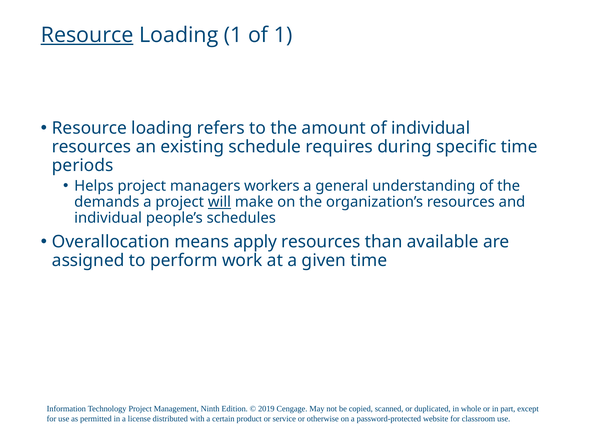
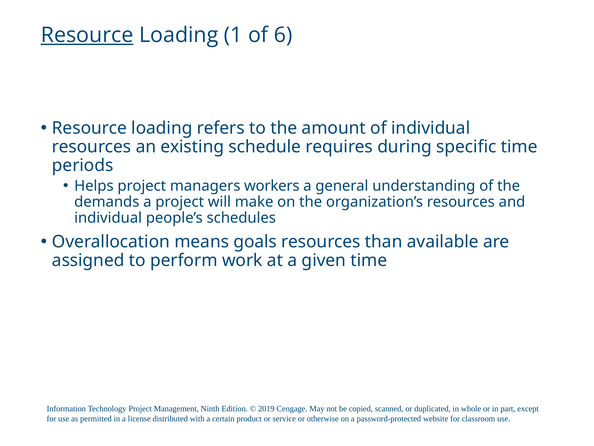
of 1: 1 -> 6 (283, 35)
will underline: present -> none (219, 202)
apply: apply -> goals (255, 241)
